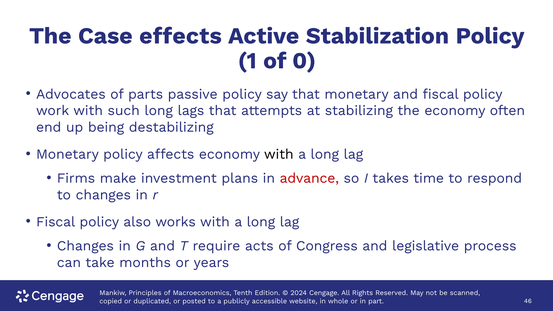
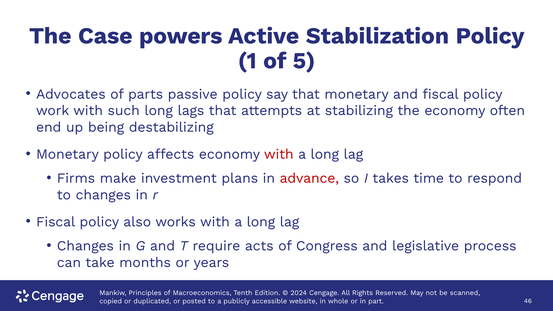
effects: effects -> powers (181, 36)
0: 0 -> 5 (304, 61)
with colour: black -> red (279, 154)
